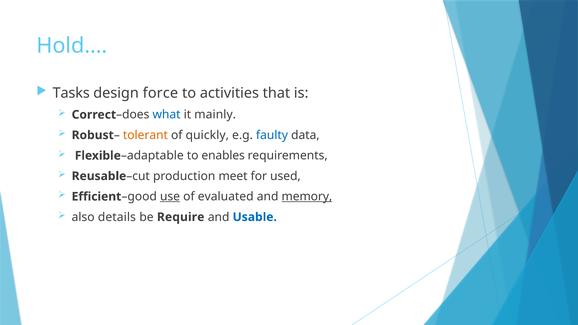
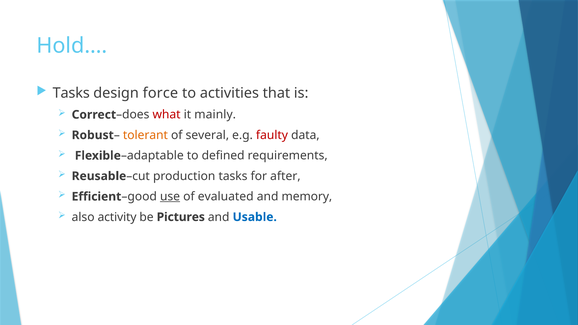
what colour: blue -> red (167, 115)
quickly: quickly -> several (207, 135)
faulty colour: blue -> red (272, 135)
enables: enables -> defined (223, 156)
production meet: meet -> tasks (233, 176)
used: used -> after (285, 176)
memory underline: present -> none (307, 197)
details: details -> activity (117, 217)
Require: Require -> Pictures (181, 217)
